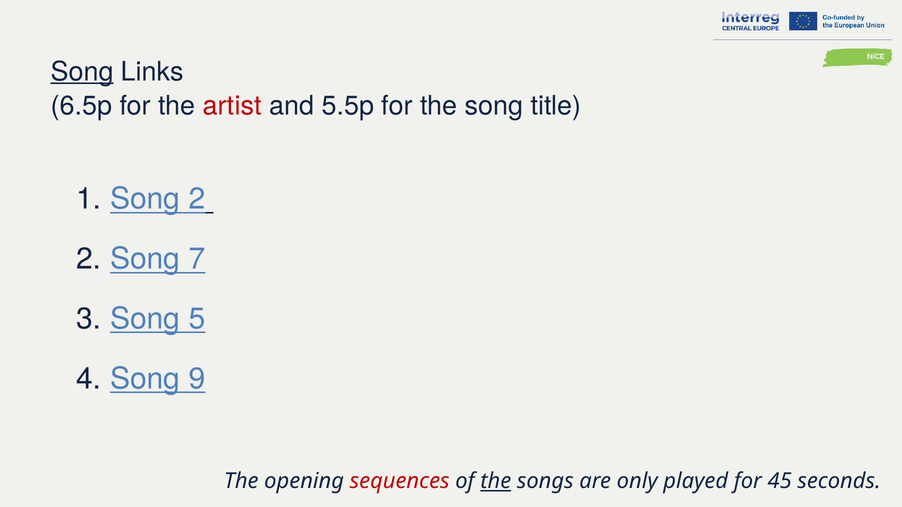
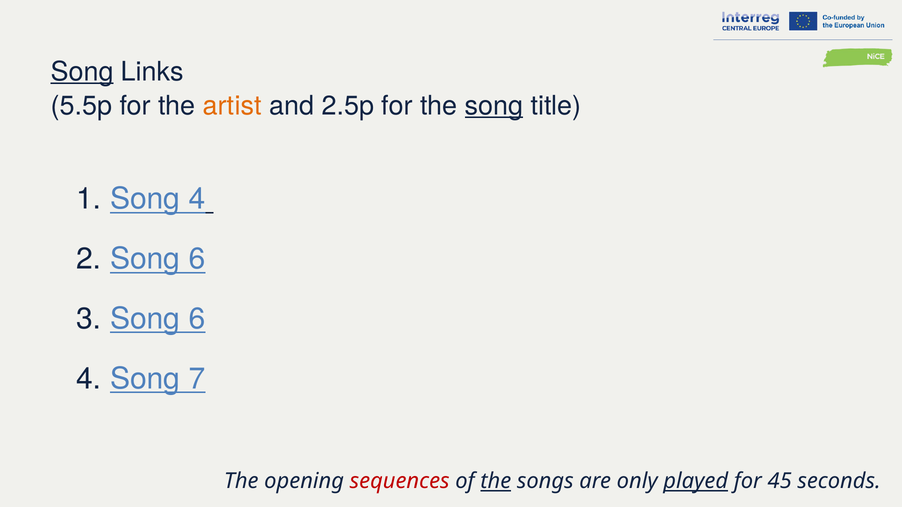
6.5p: 6.5p -> 5.5p (81, 106)
artist colour: red -> orange (232, 106)
5.5p: 5.5p -> 2.5p (348, 106)
song underline: none -> present (494, 106)
Song 2: 2 -> 4 (197, 199)
2 Song 7: 7 -> 6 (197, 259)
3 Song 5: 5 -> 6 (197, 319)
9: 9 -> 7 (197, 379)
played underline: none -> present (696, 482)
